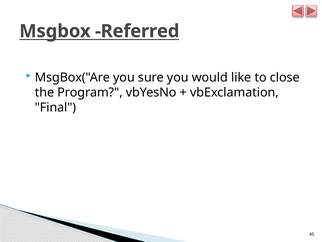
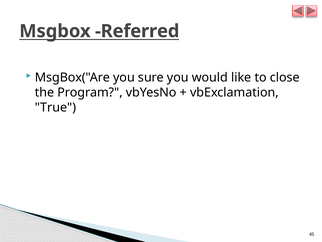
Final: Final -> True (55, 107)
